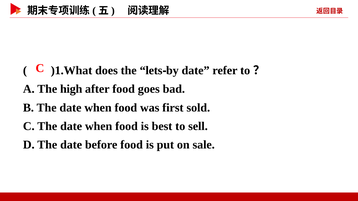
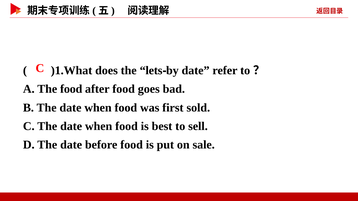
The high: high -> food (71, 89)
